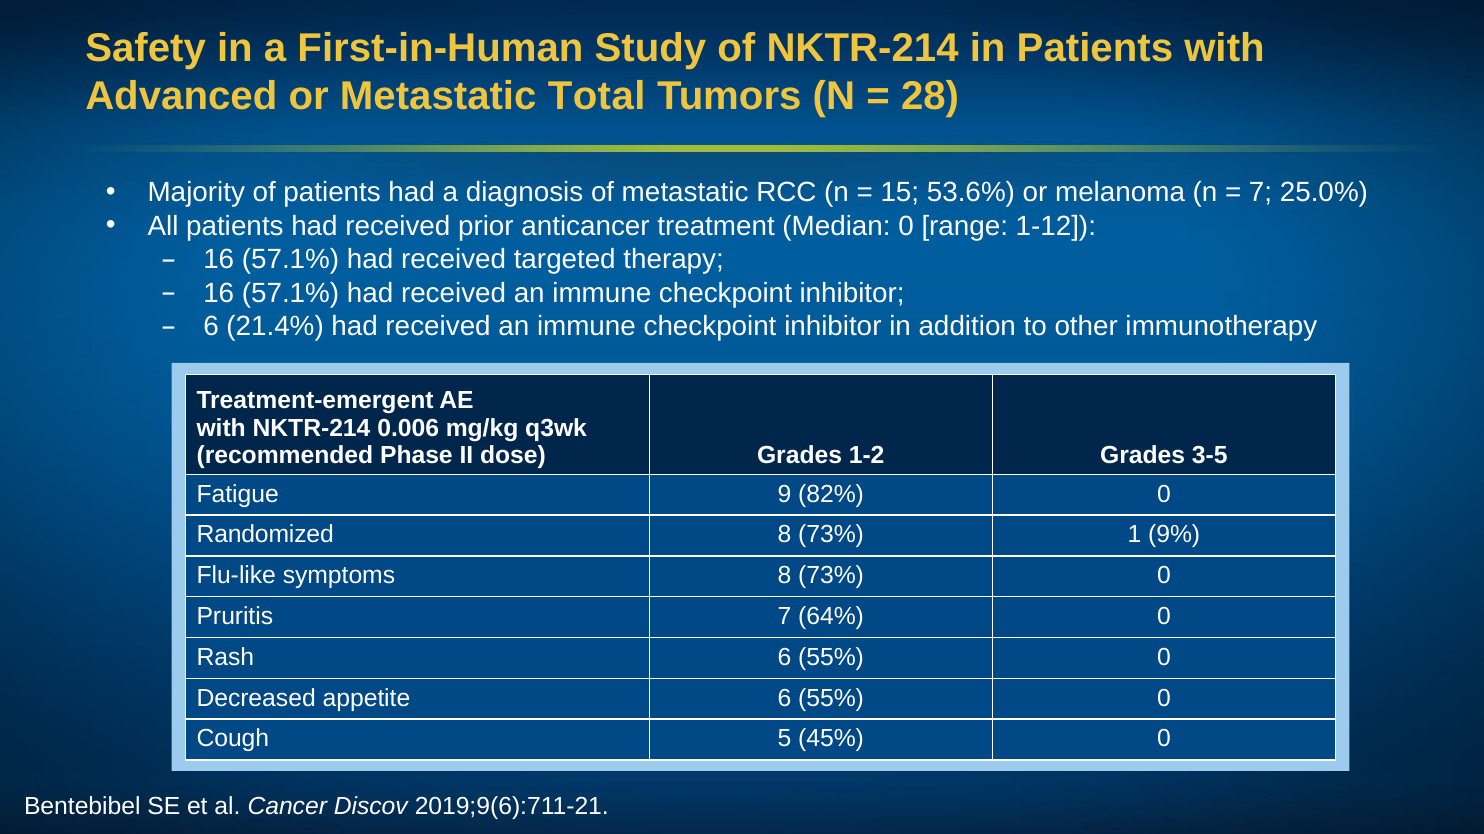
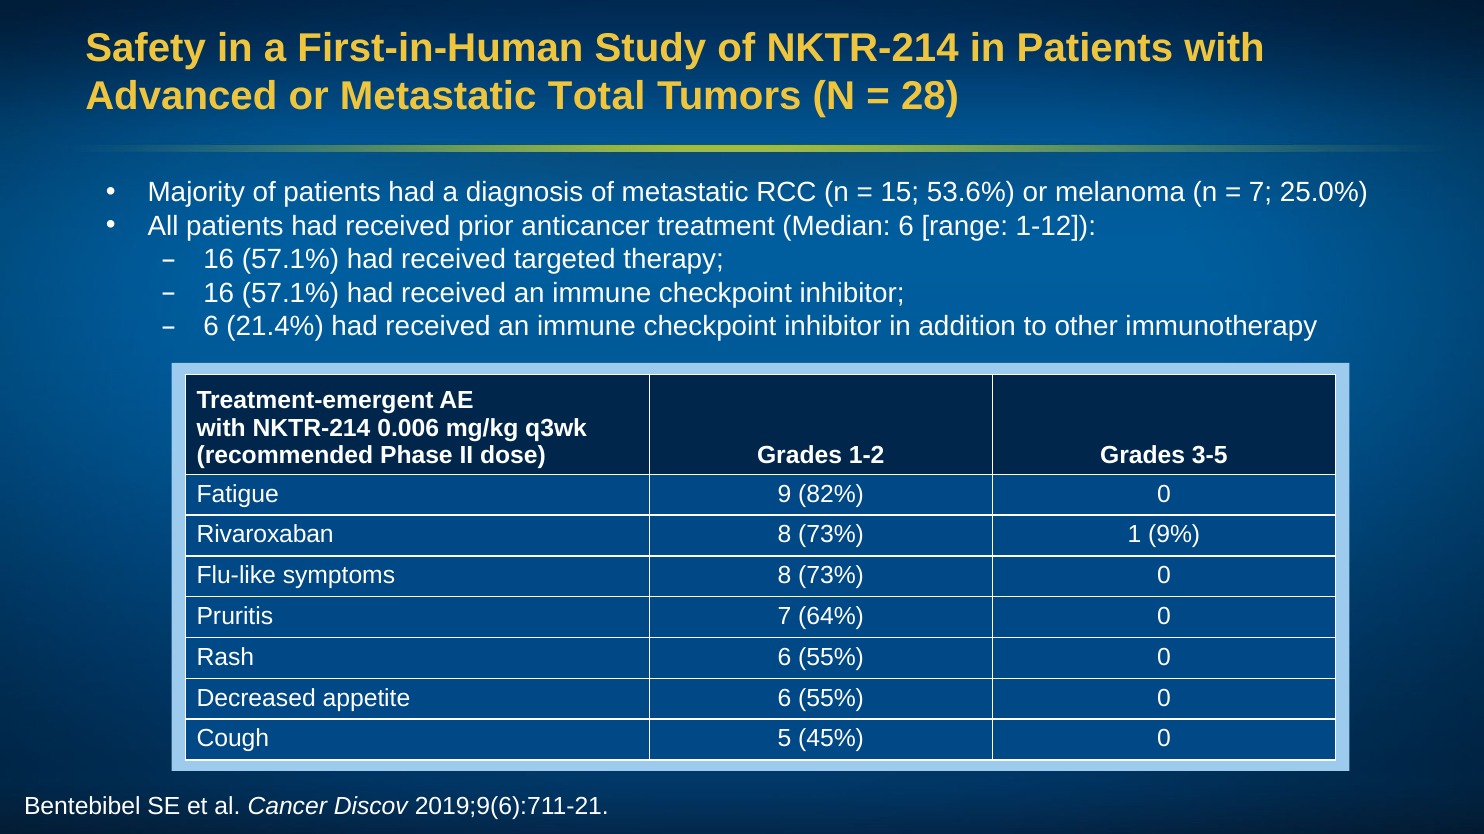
Median 0: 0 -> 6 (906, 226)
Randomized: Randomized -> Rivaroxaban (265, 535)
